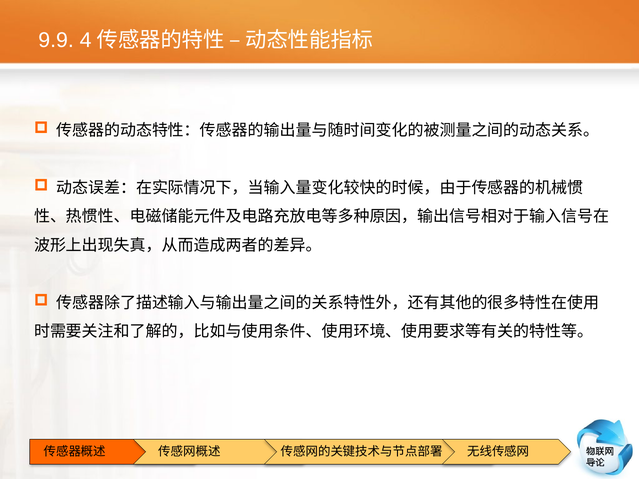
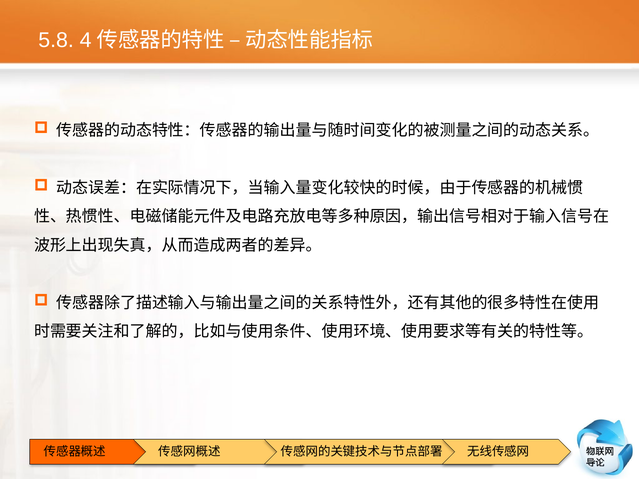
9.9: 9.9 -> 5.8 (56, 40)
